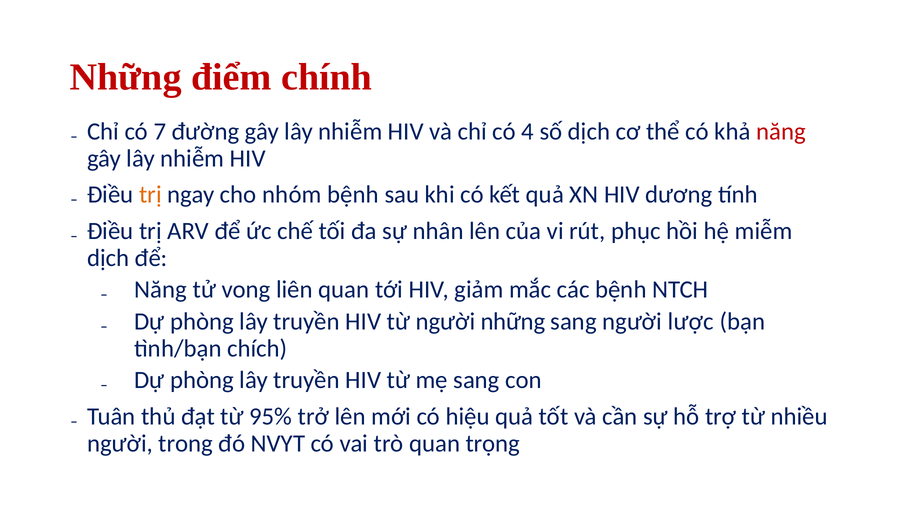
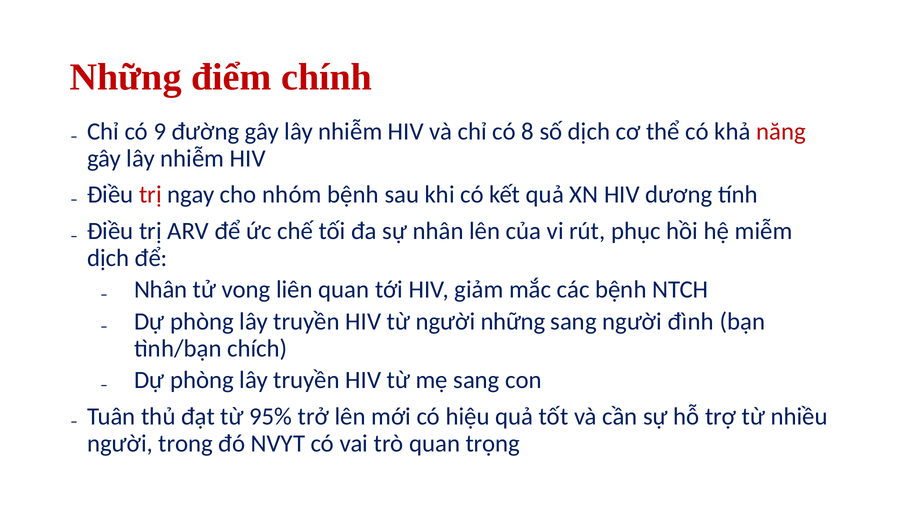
7: 7 -> 9 (160, 131)
4: 4 -> 8 (528, 131)
trị colour: orange -> red (150, 194)
Năng: Năng -> Nhân (161, 289)
lược: lược -> đình (691, 321)
